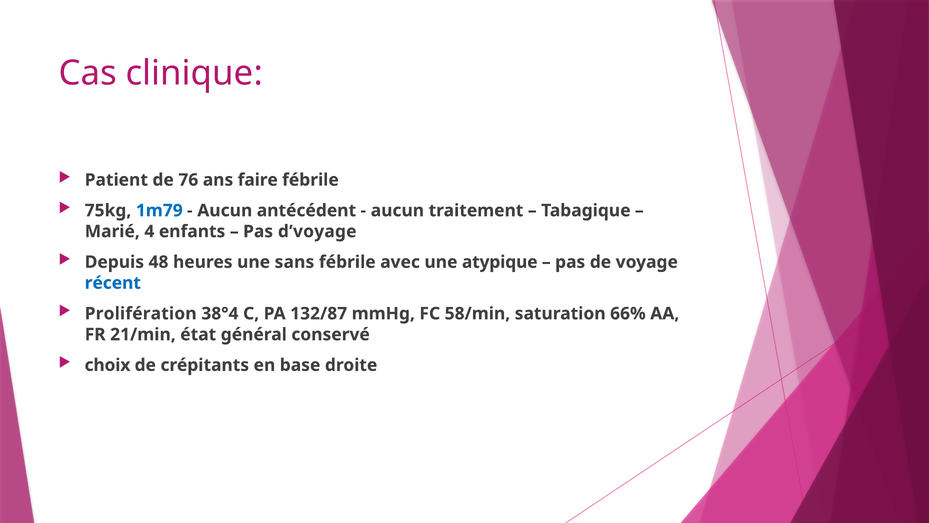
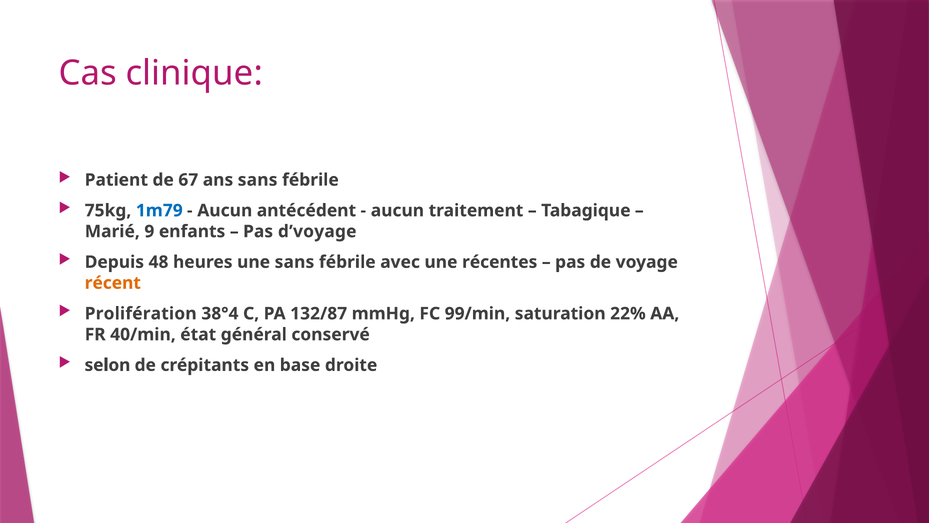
76: 76 -> 67 (188, 180)
ans faire: faire -> sans (258, 180)
4: 4 -> 9 (149, 231)
atypique: atypique -> récentes (500, 262)
récent colour: blue -> orange (113, 283)
58/min: 58/min -> 99/min (477, 313)
66%: 66% -> 22% (628, 313)
21/min: 21/min -> 40/min (143, 334)
choix: choix -> selon (107, 365)
